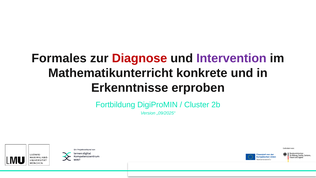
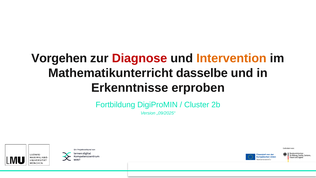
Formales: Formales -> Vorgehen (59, 58)
Intervention colour: purple -> orange (231, 58)
konkrete: konkrete -> dasselbe (202, 73)
